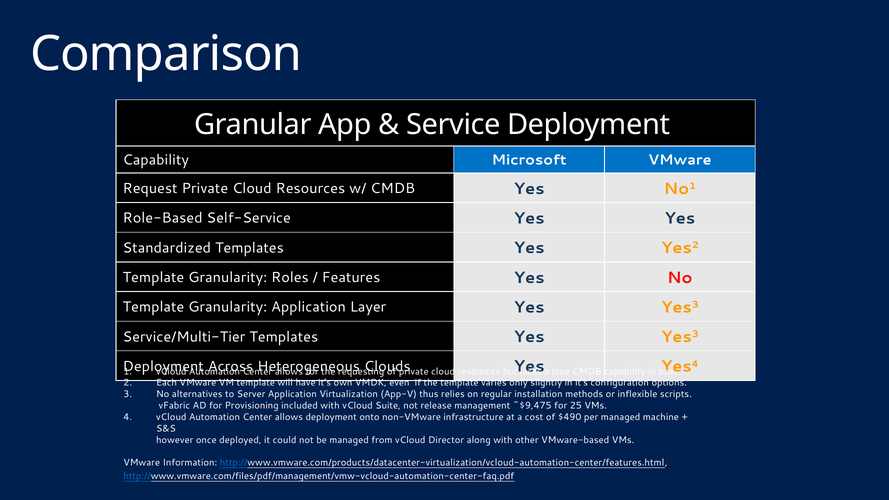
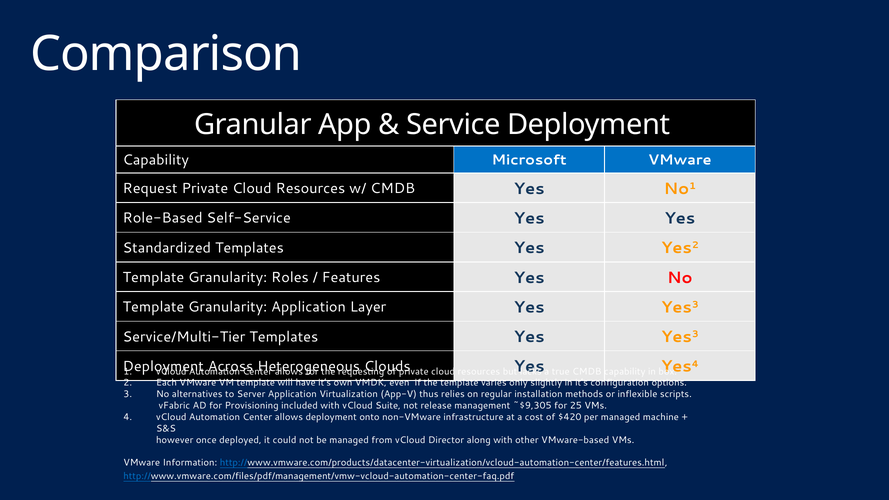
~$9,475: ~$9,475 -> ~$9,305 (532, 406)
$490: $490 -> $420 (570, 417)
